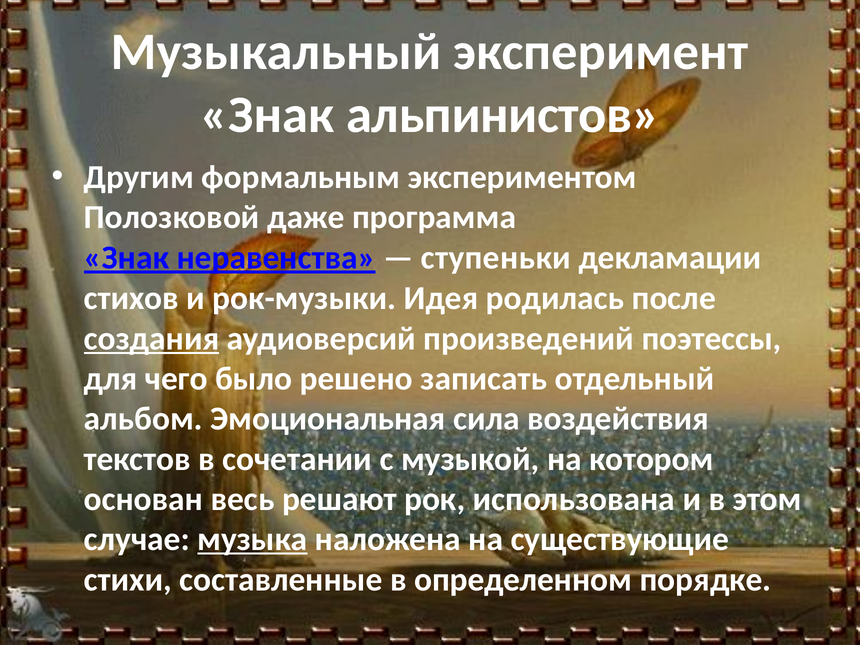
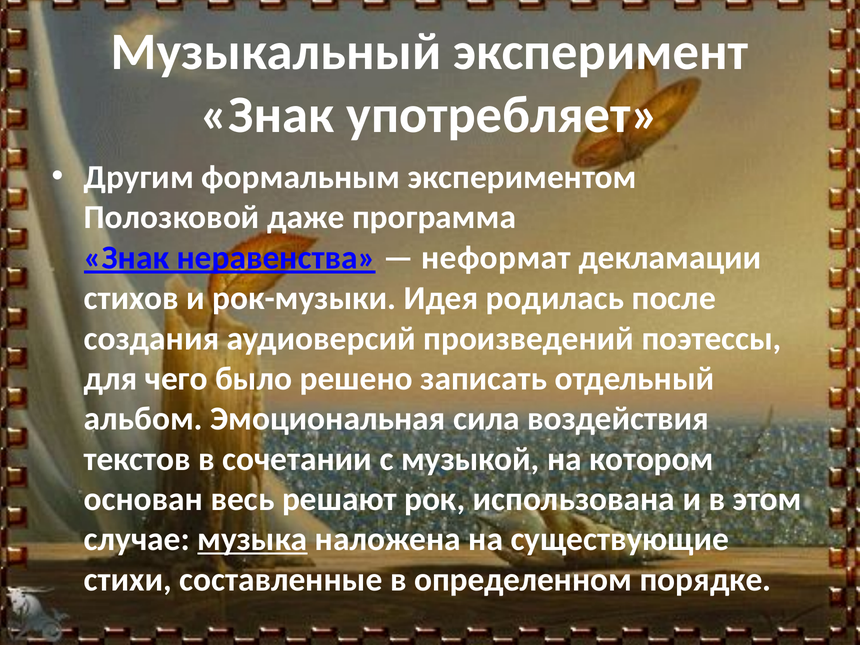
альпинистов: альпинистов -> употребляет (503, 115)
ступеньки: ступеньки -> неформат (496, 258)
создания underline: present -> none (152, 339)
